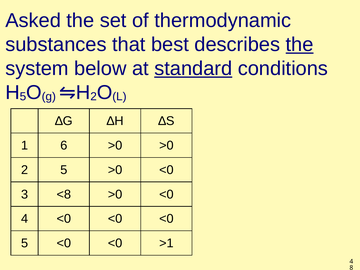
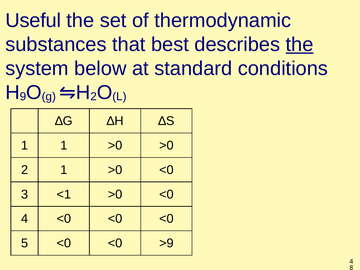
Asked: Asked -> Useful (33, 20)
standard underline: present -> none (193, 69)
5: 5 -> 9 (23, 97)
1 6: 6 -> 1 (64, 145)
2 5: 5 -> 1 (64, 170)
<8: <8 -> <1 (64, 194)
>1: >1 -> >9 (166, 243)
